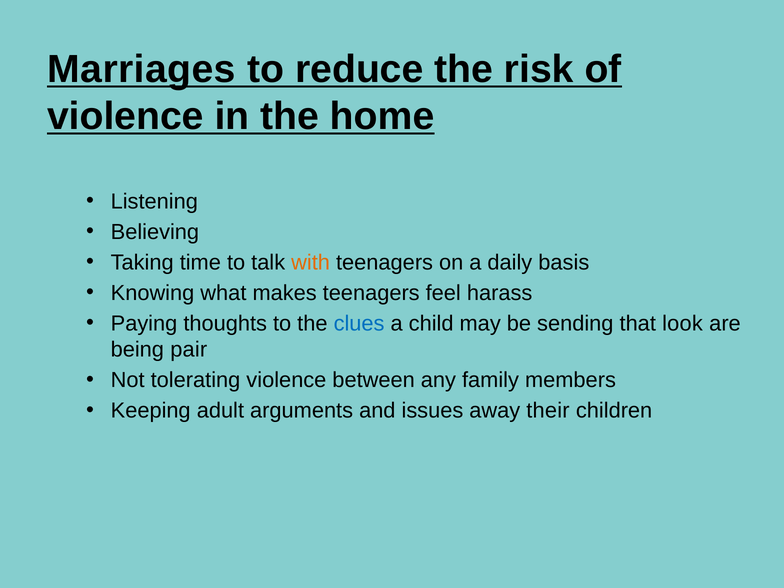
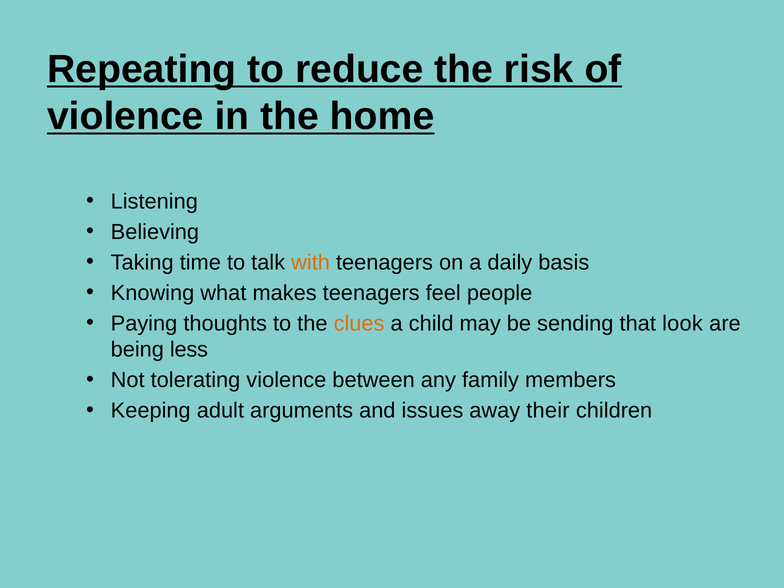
Marriages: Marriages -> Repeating (142, 69)
harass: harass -> people (500, 293)
clues colour: blue -> orange (359, 323)
pair: pair -> less (189, 350)
